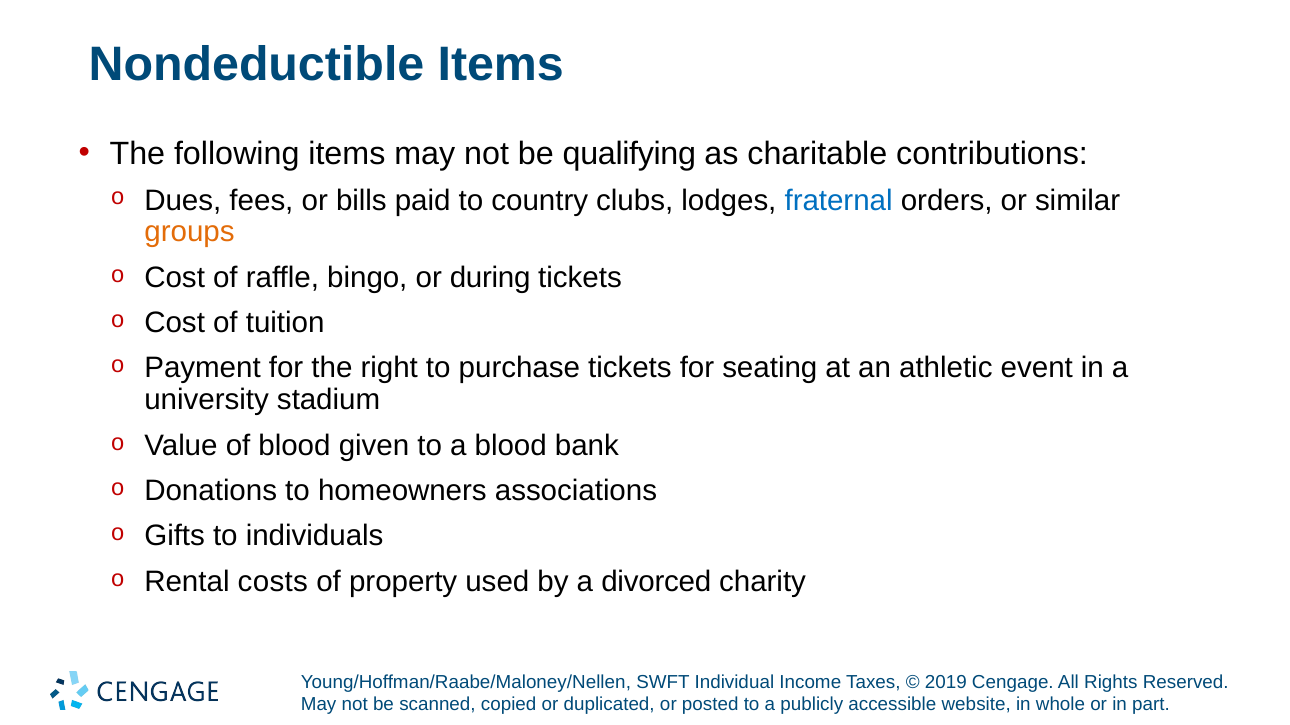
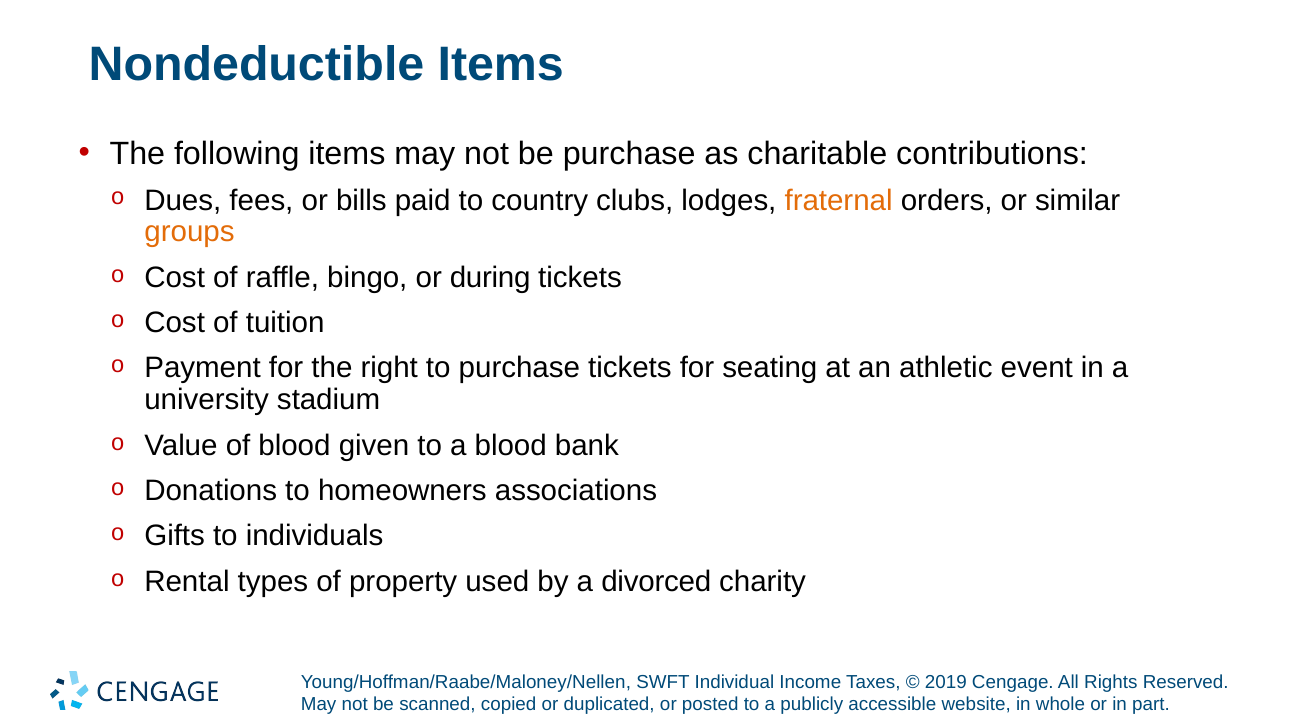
be qualifying: qualifying -> purchase (629, 154)
fraternal colour: blue -> orange (839, 200)
costs: costs -> types (273, 582)
